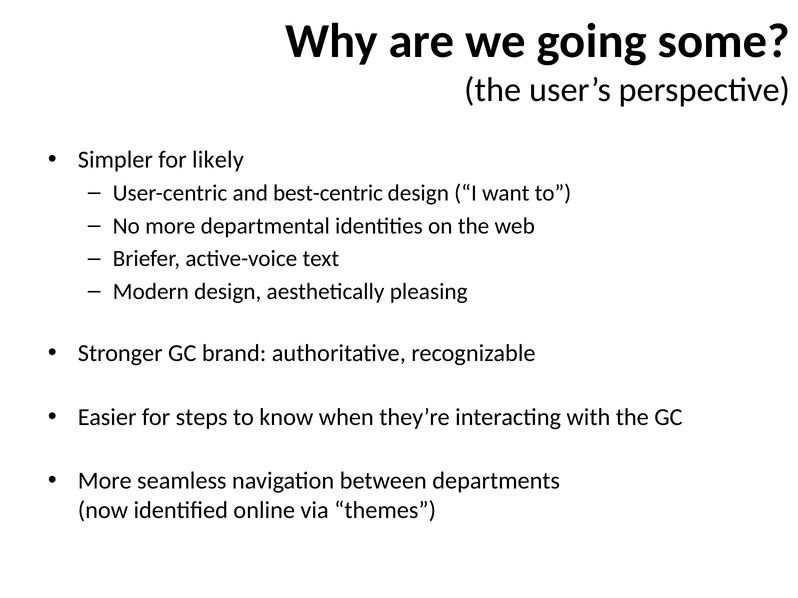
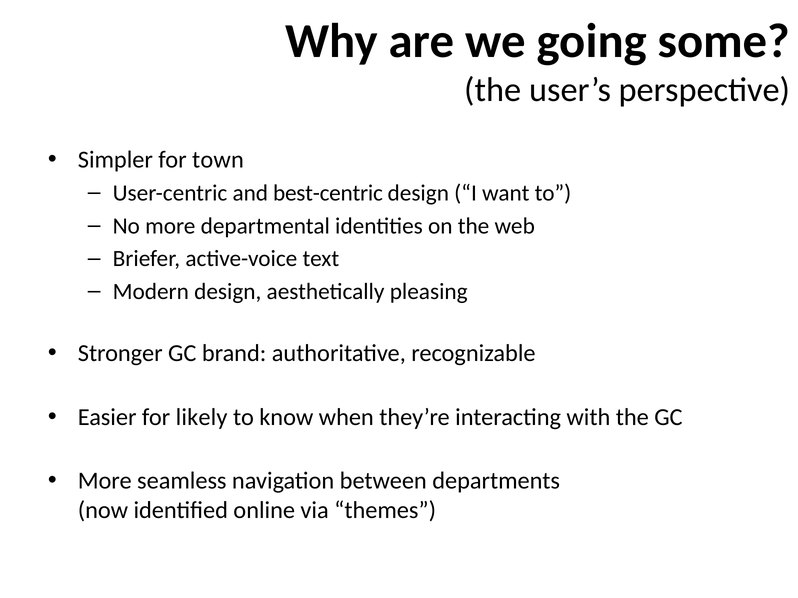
likely: likely -> town (218, 160)
steps: steps -> likely (202, 417)
